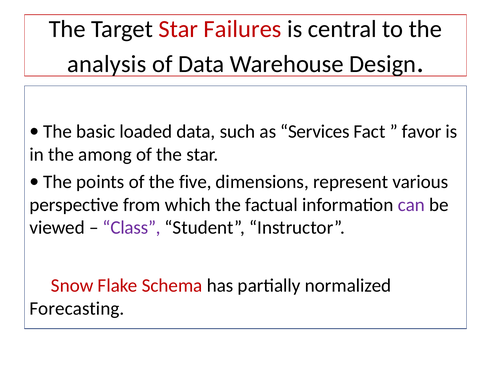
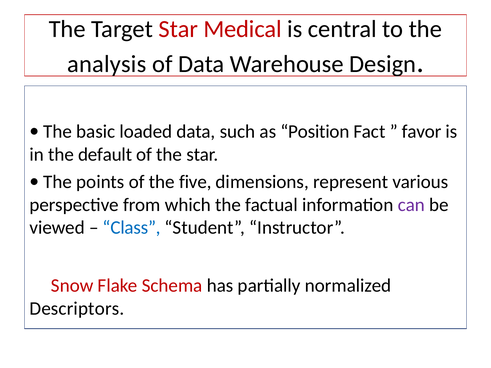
Failures: Failures -> Medical (243, 29)
Services: Services -> Position (315, 132)
among: among -> default (105, 155)
Class colour: purple -> blue (132, 228)
Forecasting: Forecasting -> Descriptors (77, 309)
